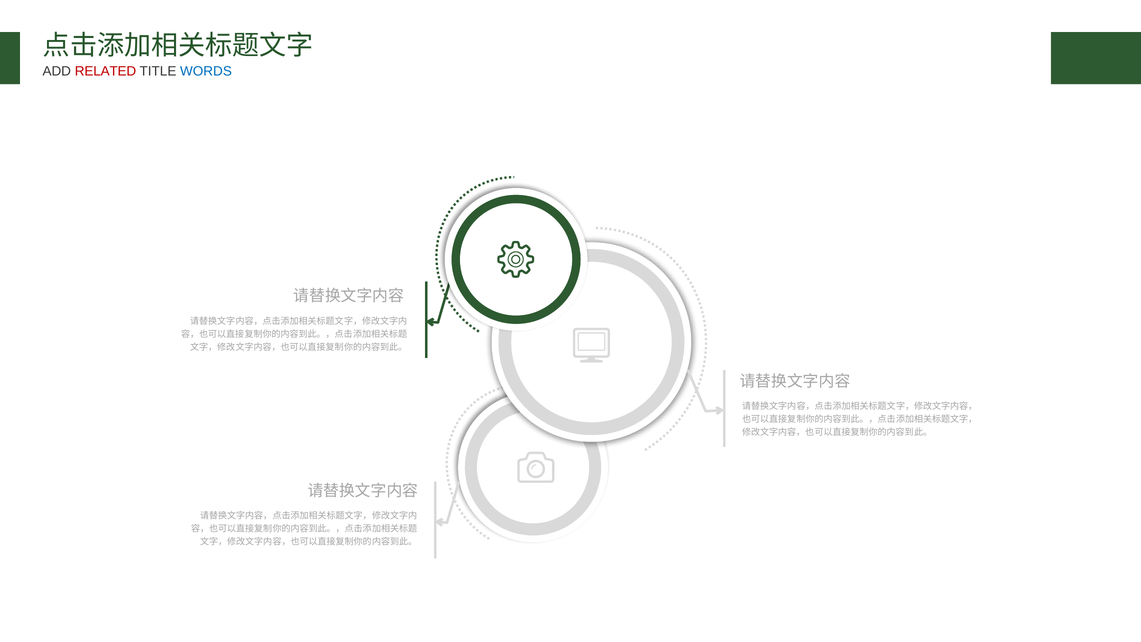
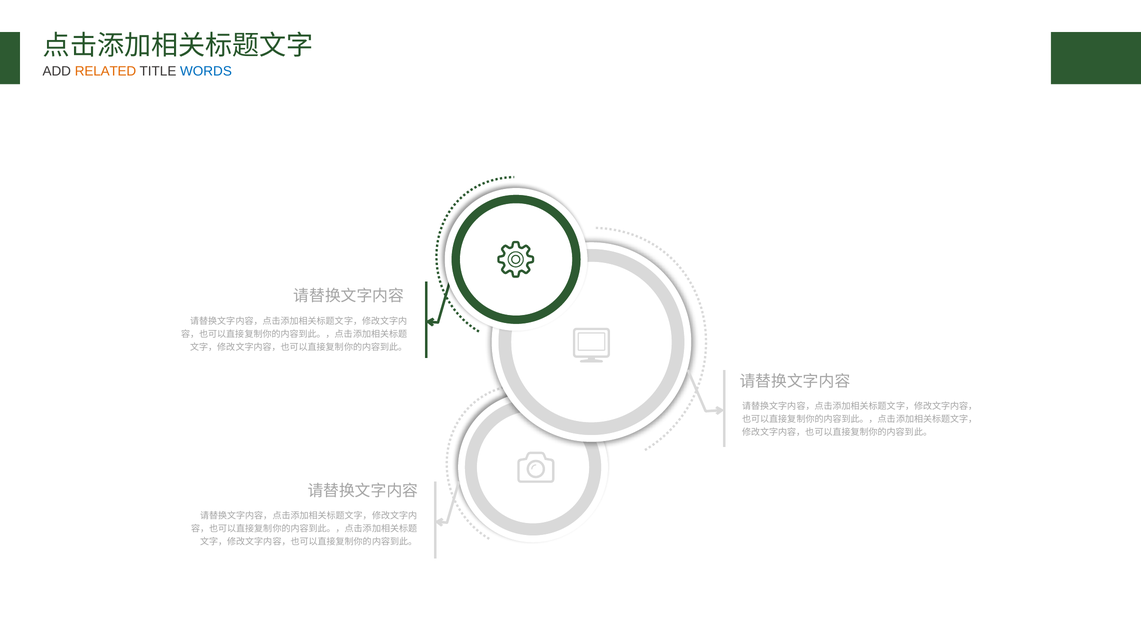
RELATED colour: red -> orange (106, 71)
